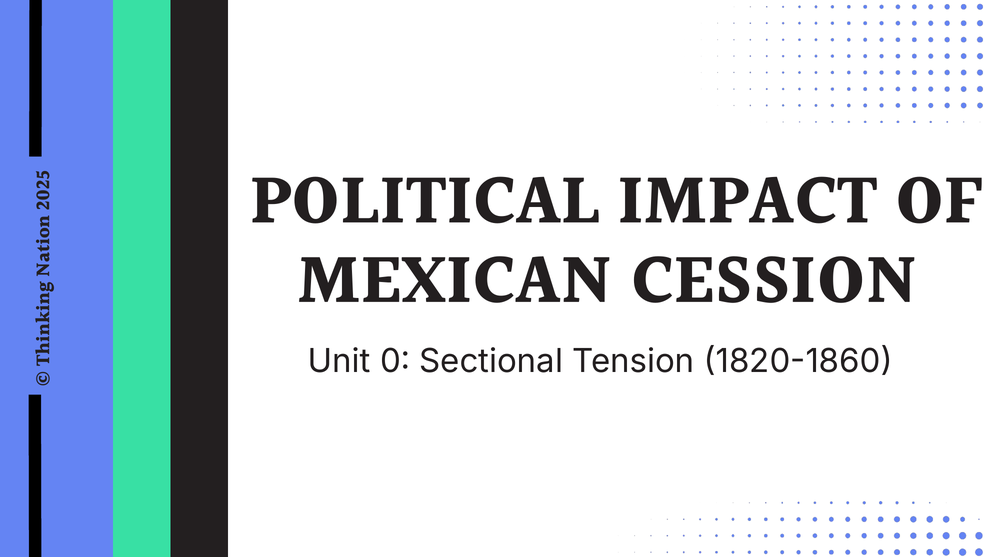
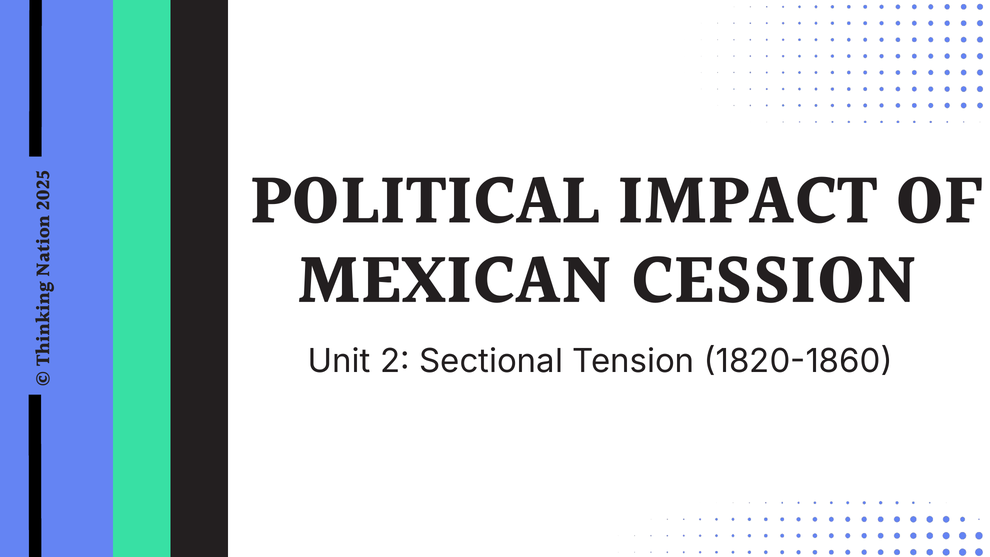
Unit 0: 0 -> 2 (395, 361)
